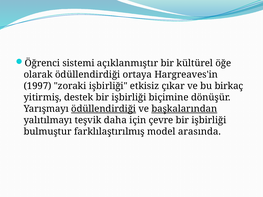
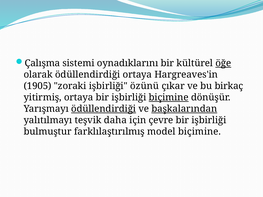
Öğrenci: Öğrenci -> Çalışma (42, 63)
açıklanmıştır: açıklanmıştır -> oynadıklarını (128, 63)
öğe underline: none -> present (223, 63)
1997: 1997 -> 1905 (38, 86)
etkisiz: etkisiz -> özünü (145, 86)
yitirmiş destek: destek -> ortaya (79, 97)
biçimine underline: none -> present (169, 97)
model arasında: arasında -> biçimine (199, 132)
